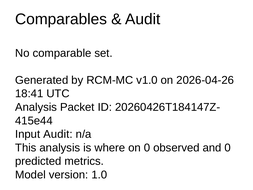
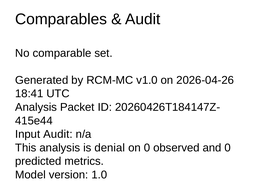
where: where -> denial (110, 148)
